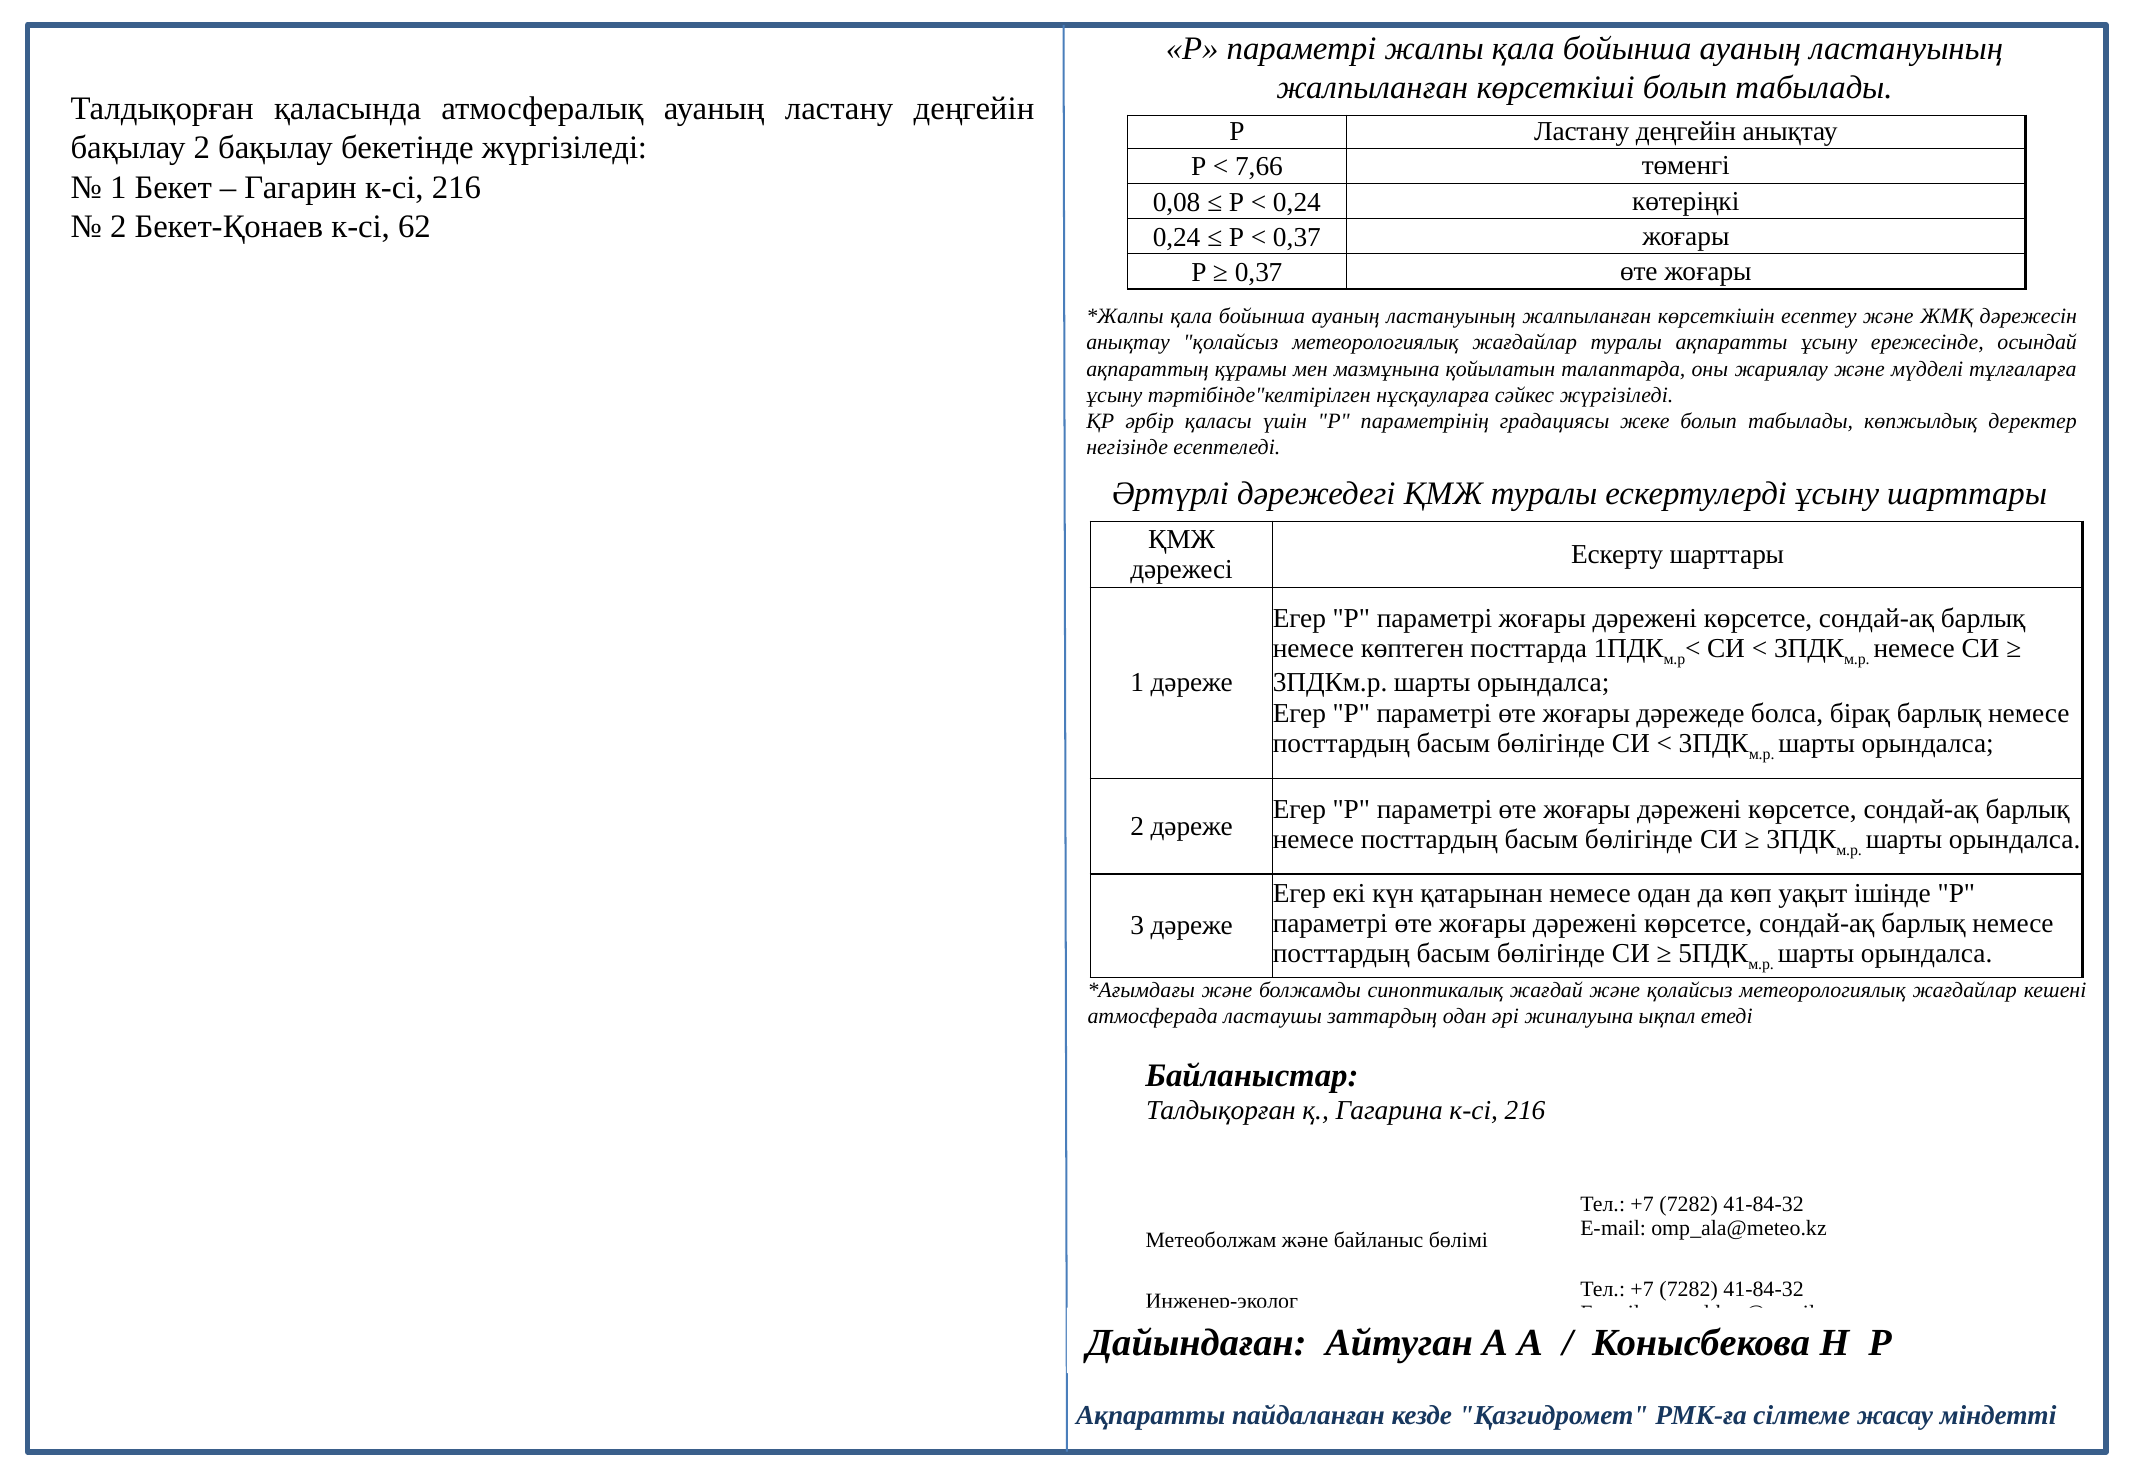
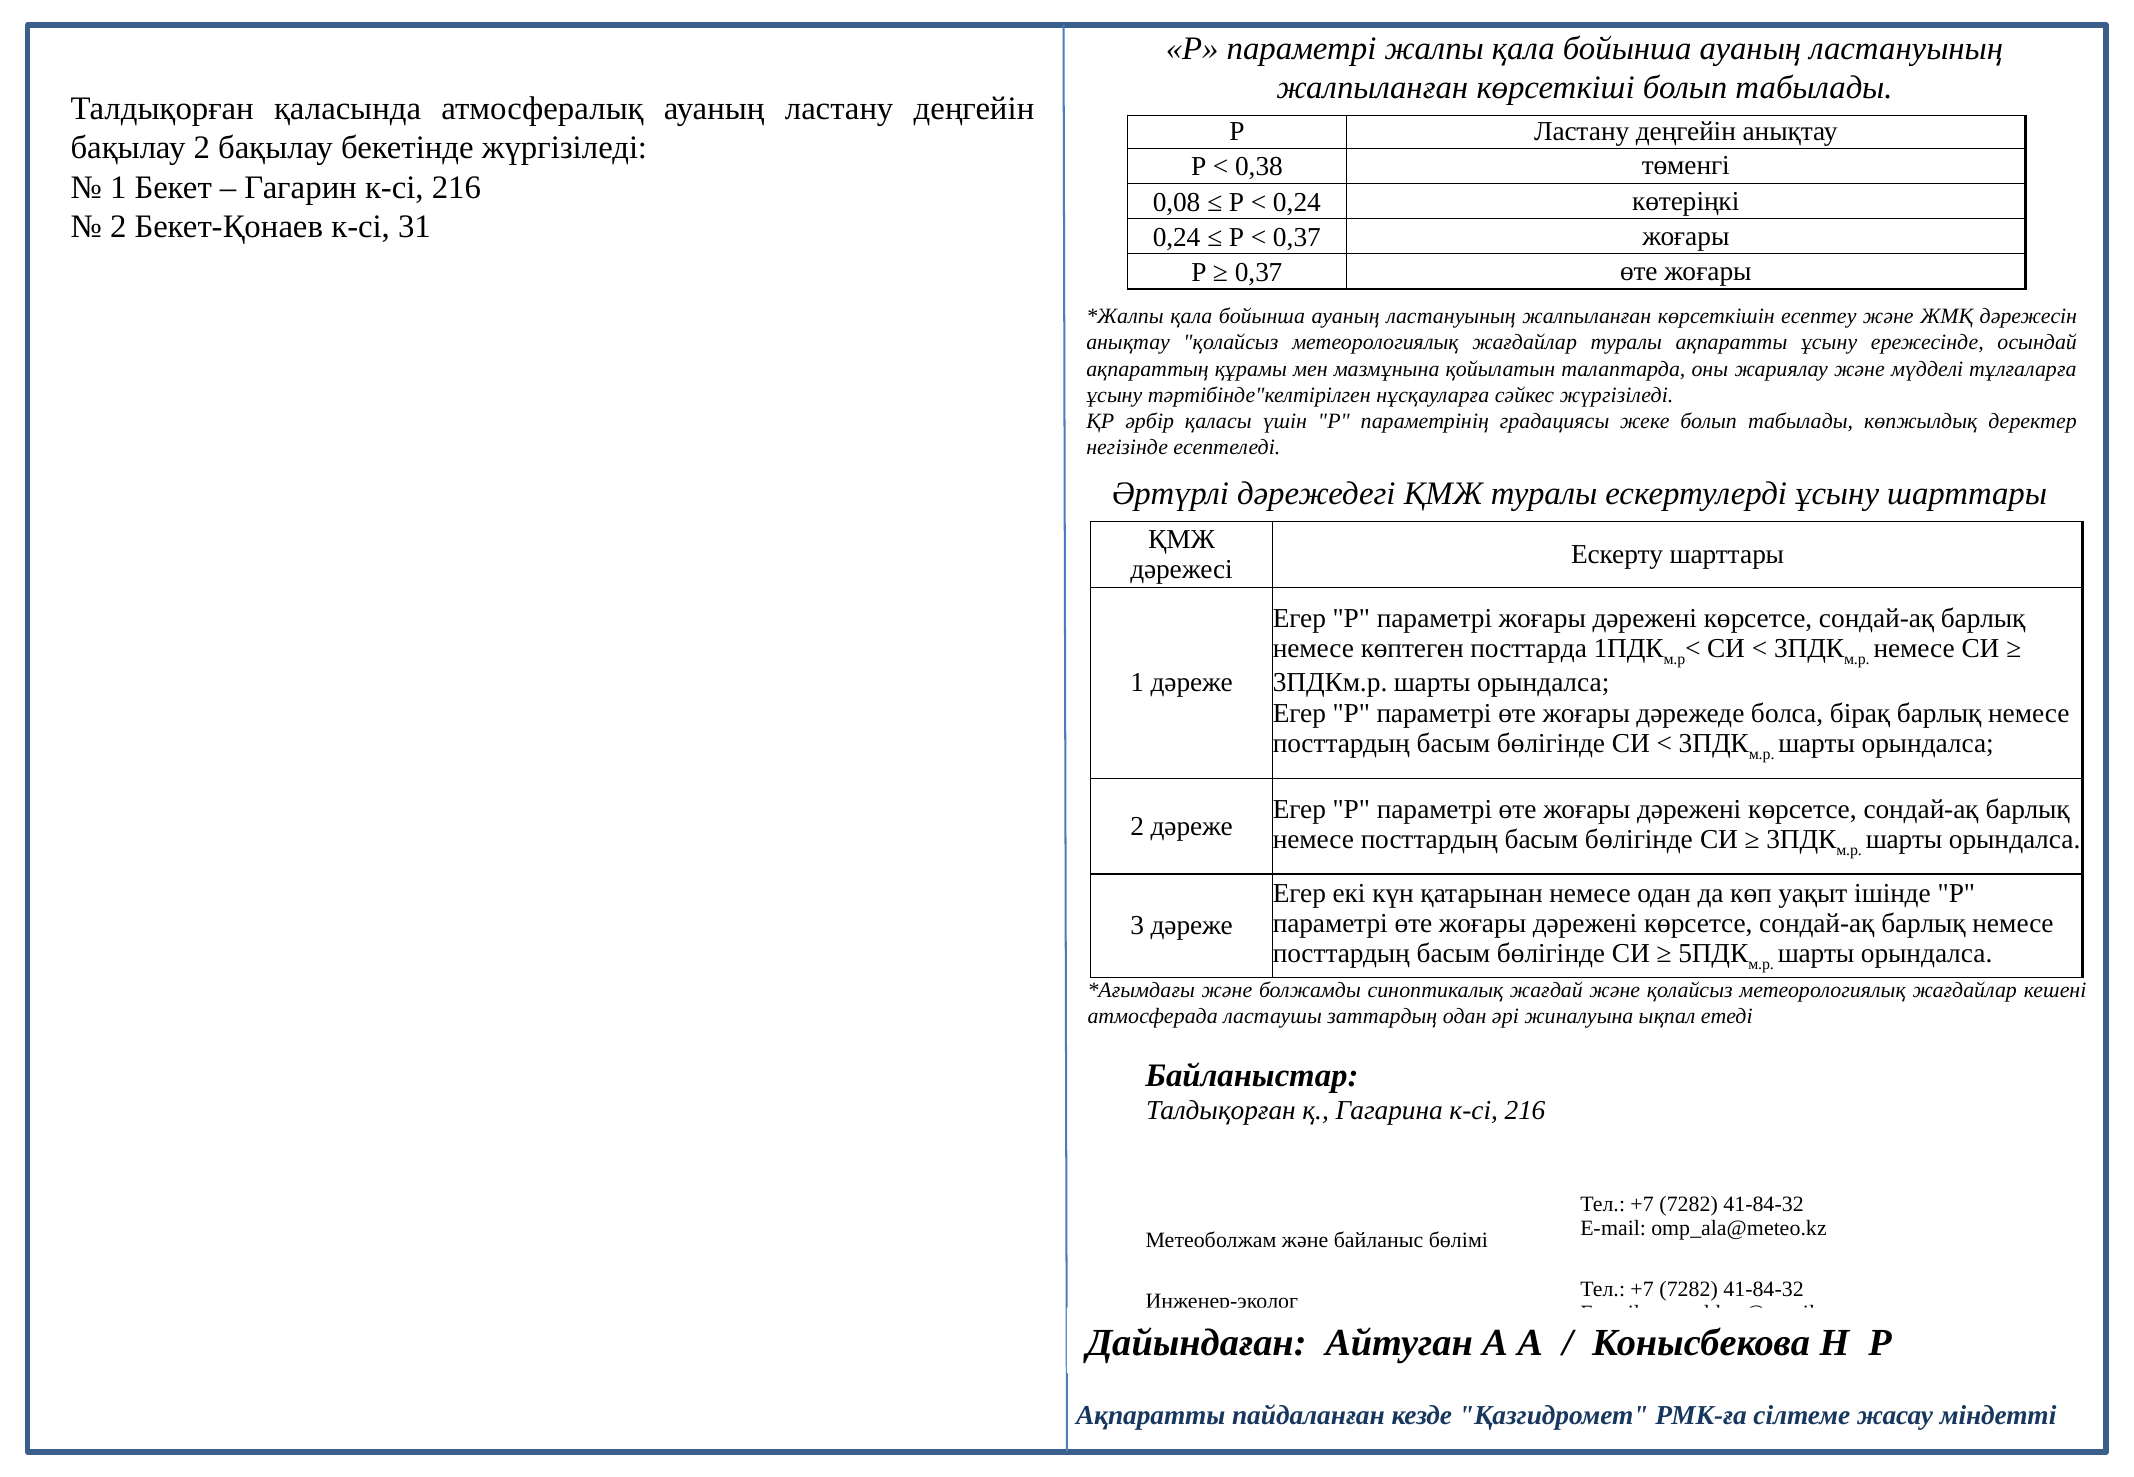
7,66: 7,66 -> 0,38 (1259, 167)
62: 62 -> 31 (414, 227)
